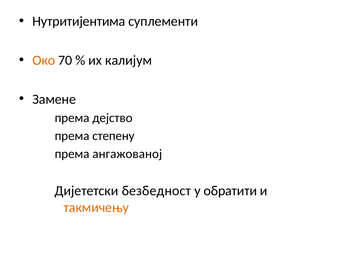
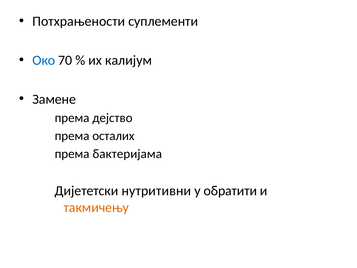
Нутритијентима: Нутритијентима -> Потхрањености (79, 21)
Око colour: orange -> blue (44, 60)
степену: степену -> осталих (113, 136)
ангажованој: ангажованој -> бактеријама (127, 154)
безбедност: безбедност -> нутритивни (156, 191)
